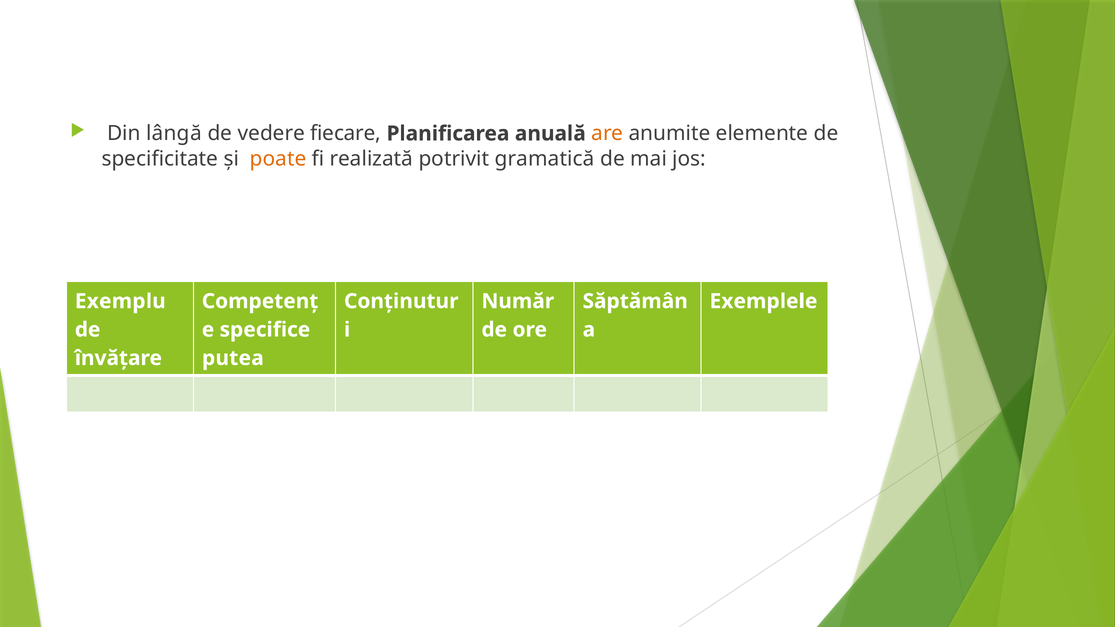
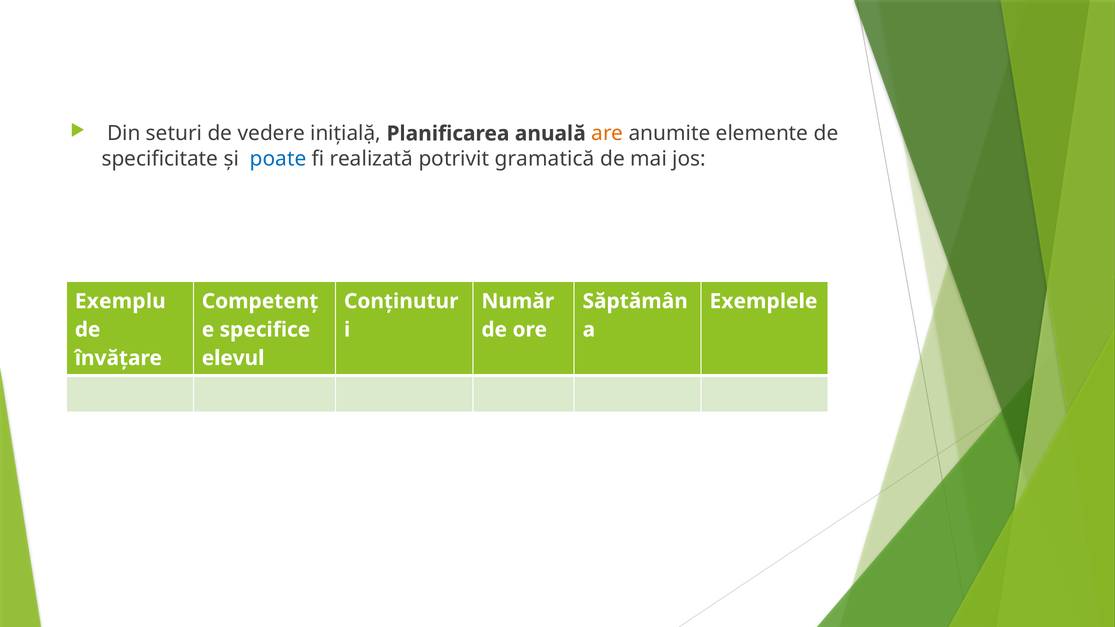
lângă: lângă -> seturi (174, 134)
fiecare: fiecare -> iniţialặ (346, 134)
poate colour: orange -> blue (278, 159)
putea: putea -> elevul (233, 358)
